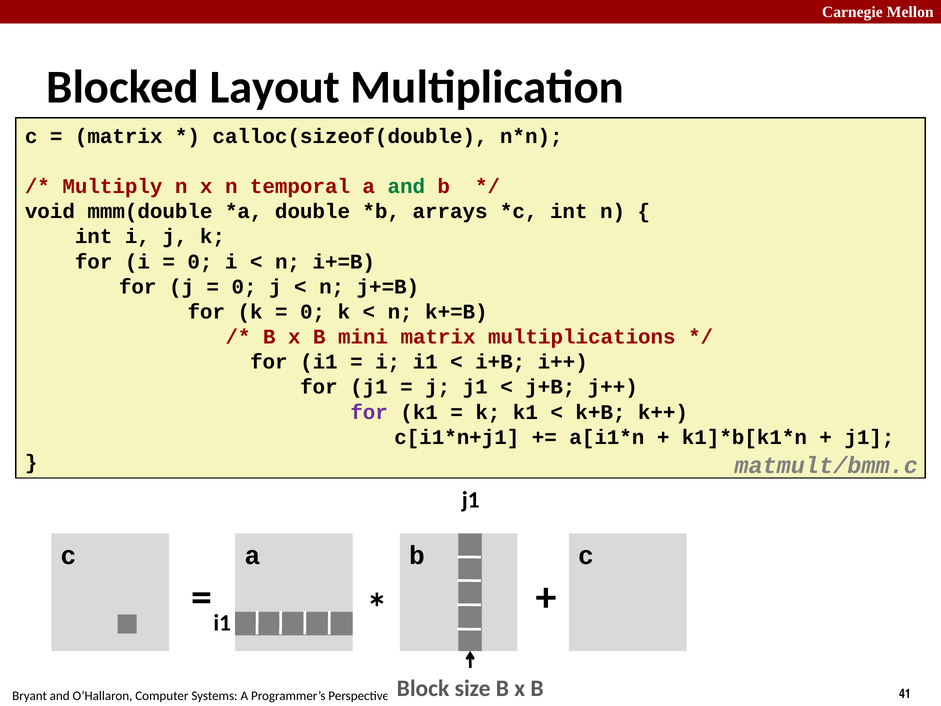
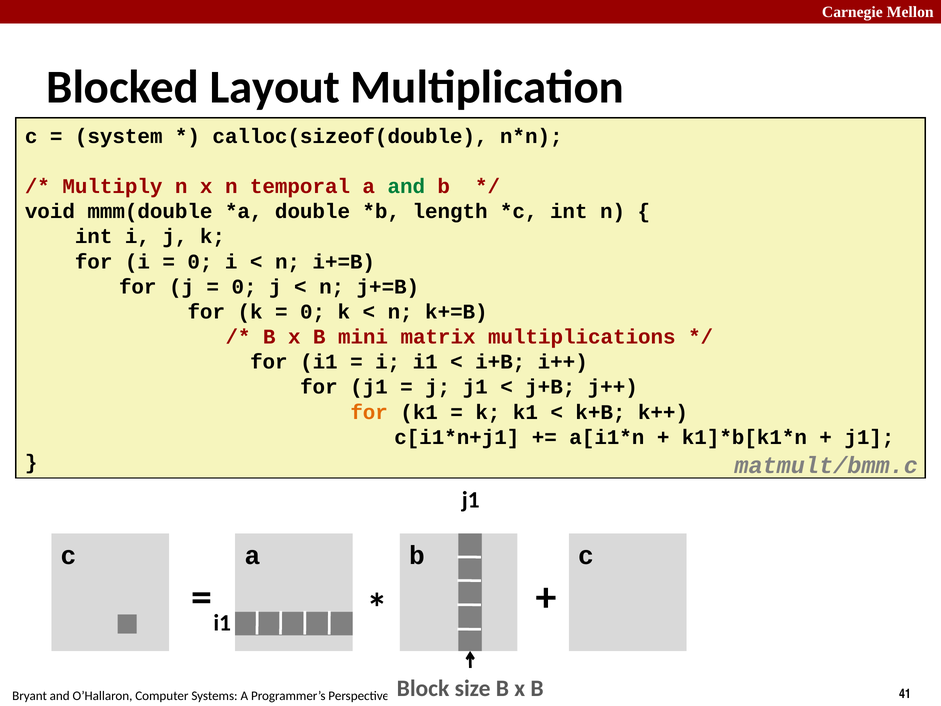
matrix: matrix -> system (119, 136)
arrays: arrays -> length (450, 211)
for colour: purple -> orange (369, 412)
